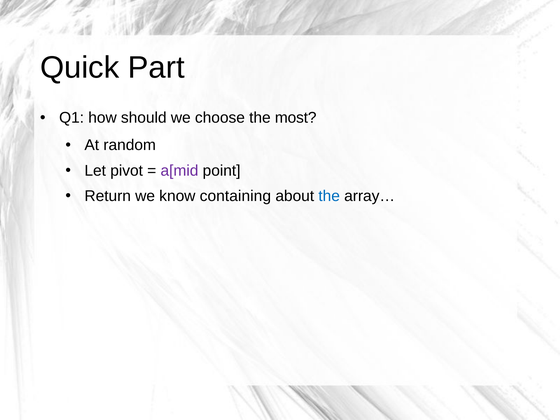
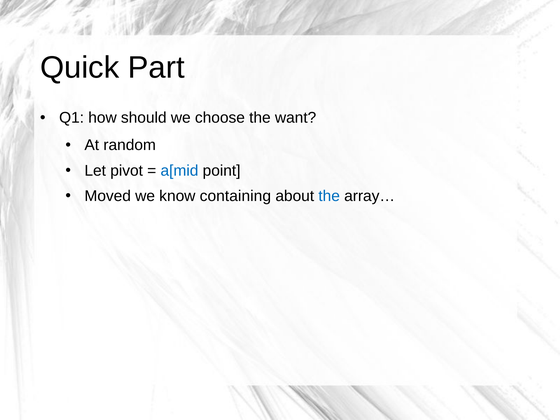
most: most -> want (296, 118)
a[mid colour: purple -> blue (179, 171)
Return: Return -> Moved (108, 196)
